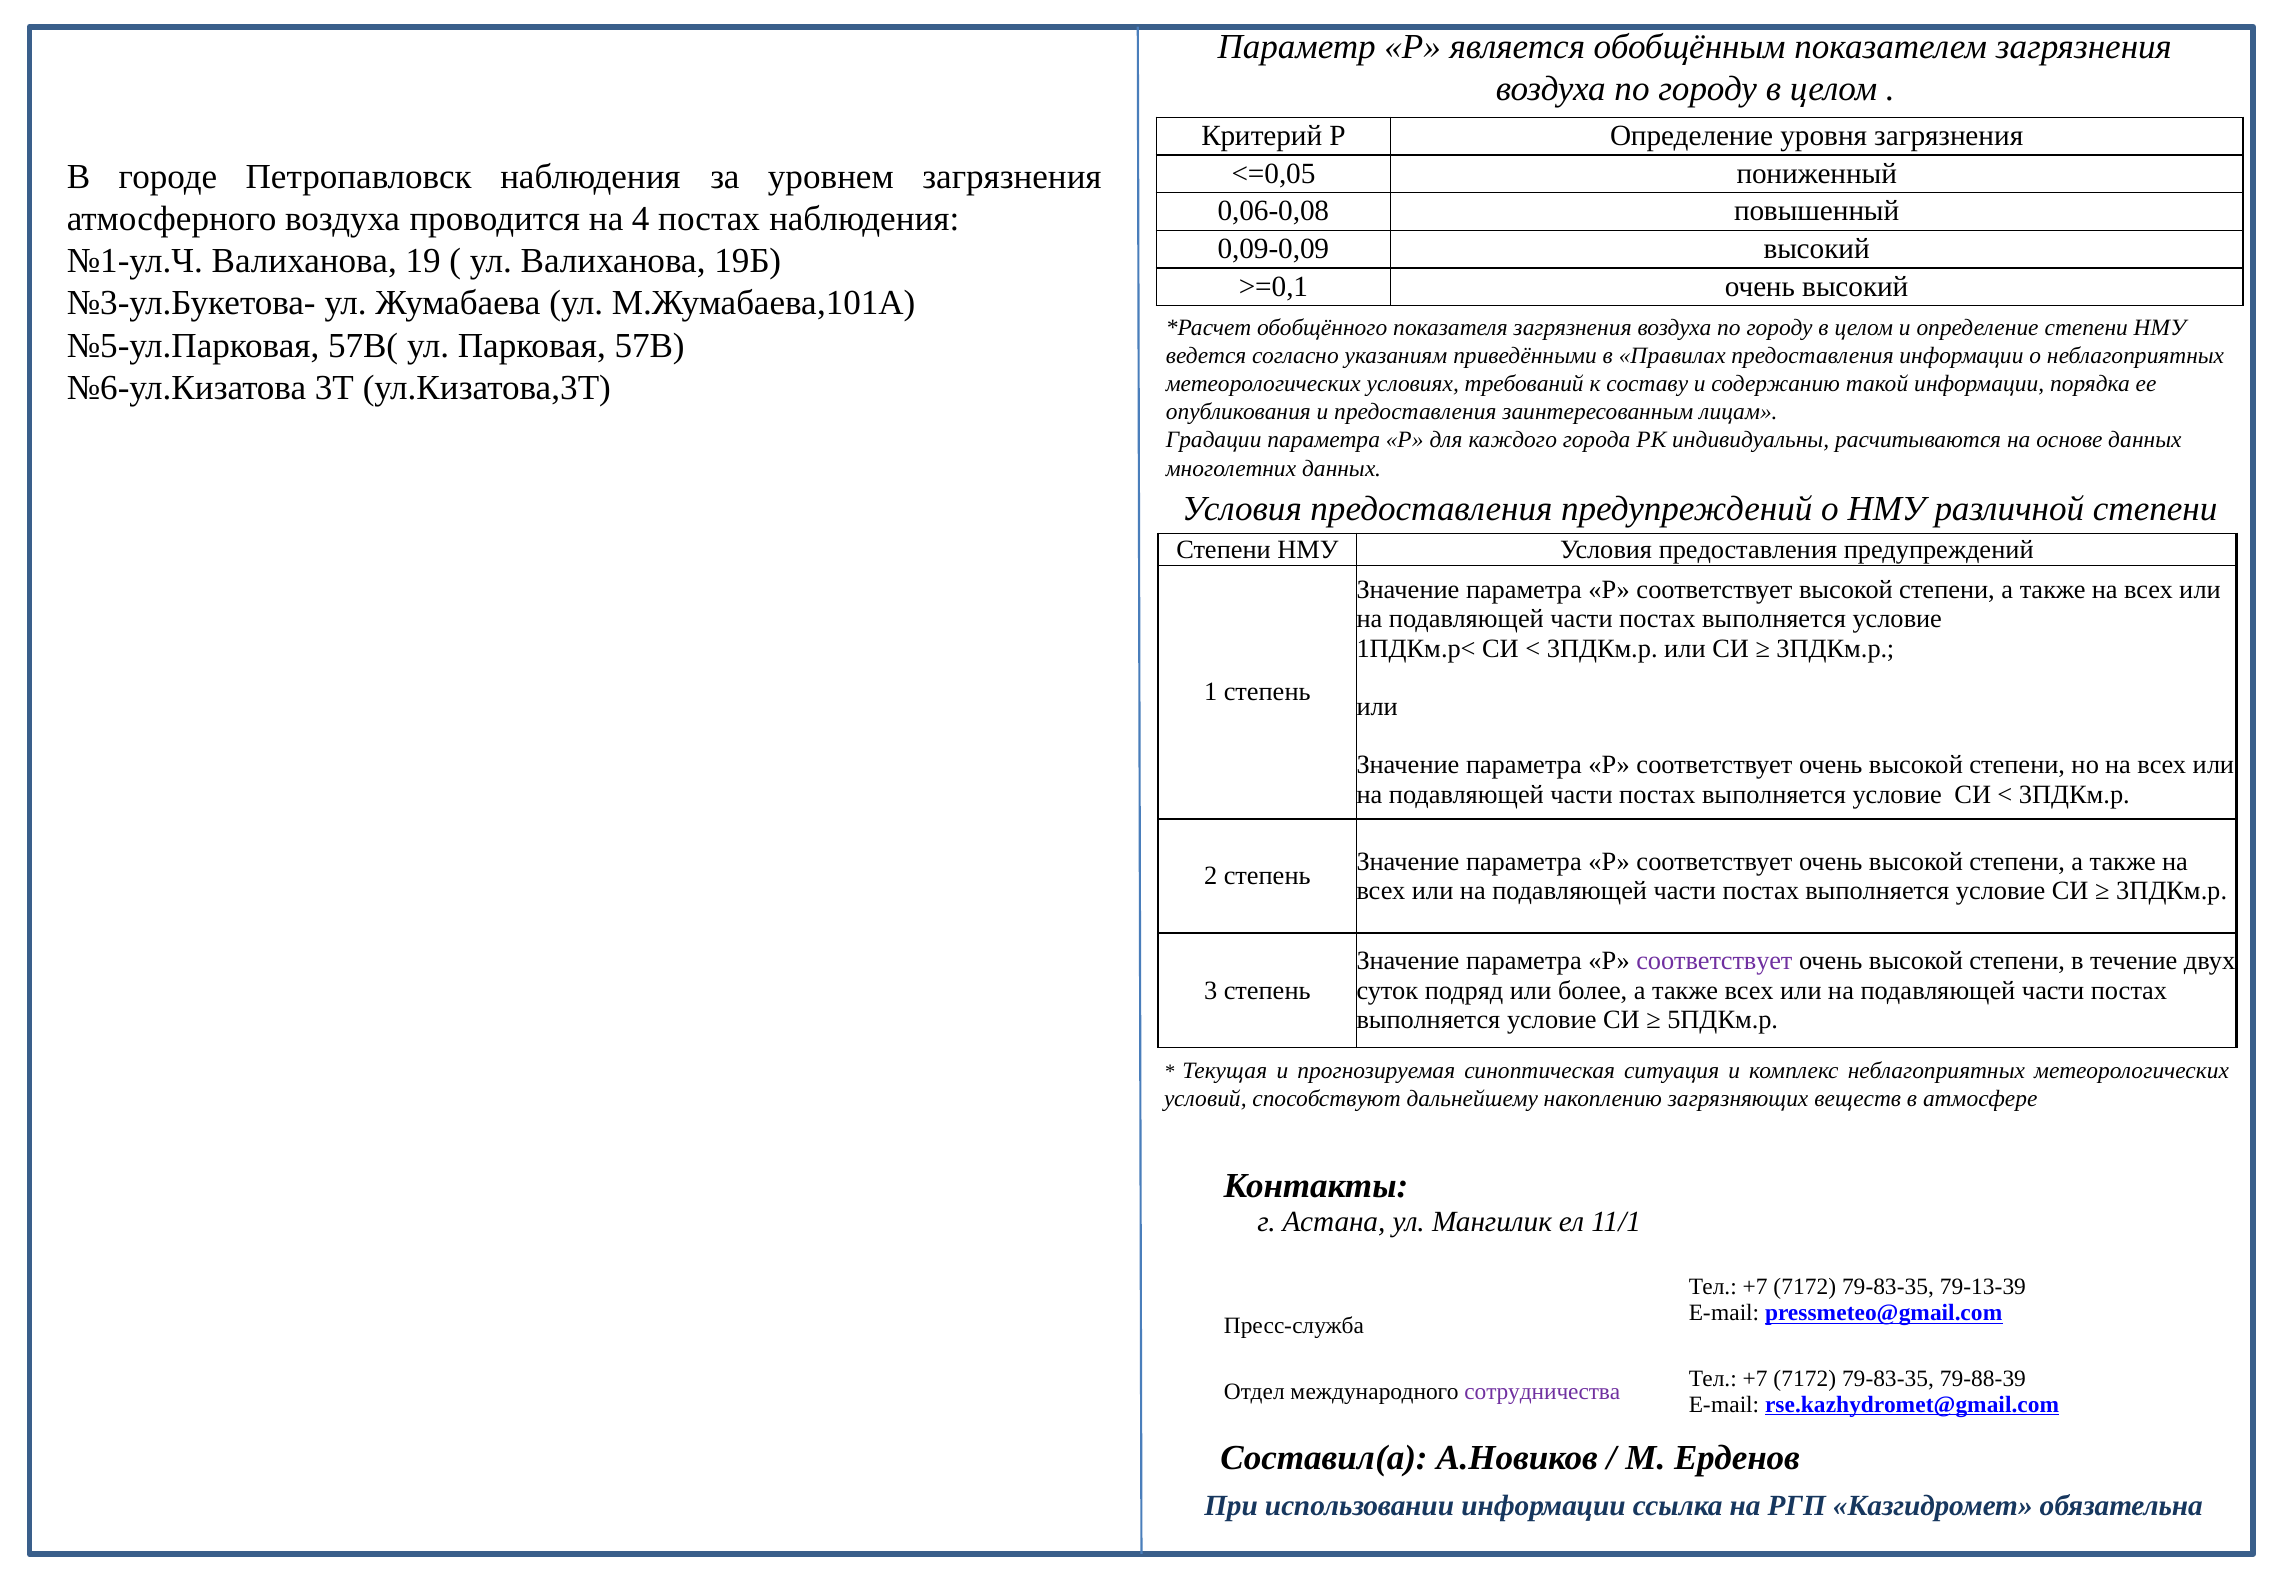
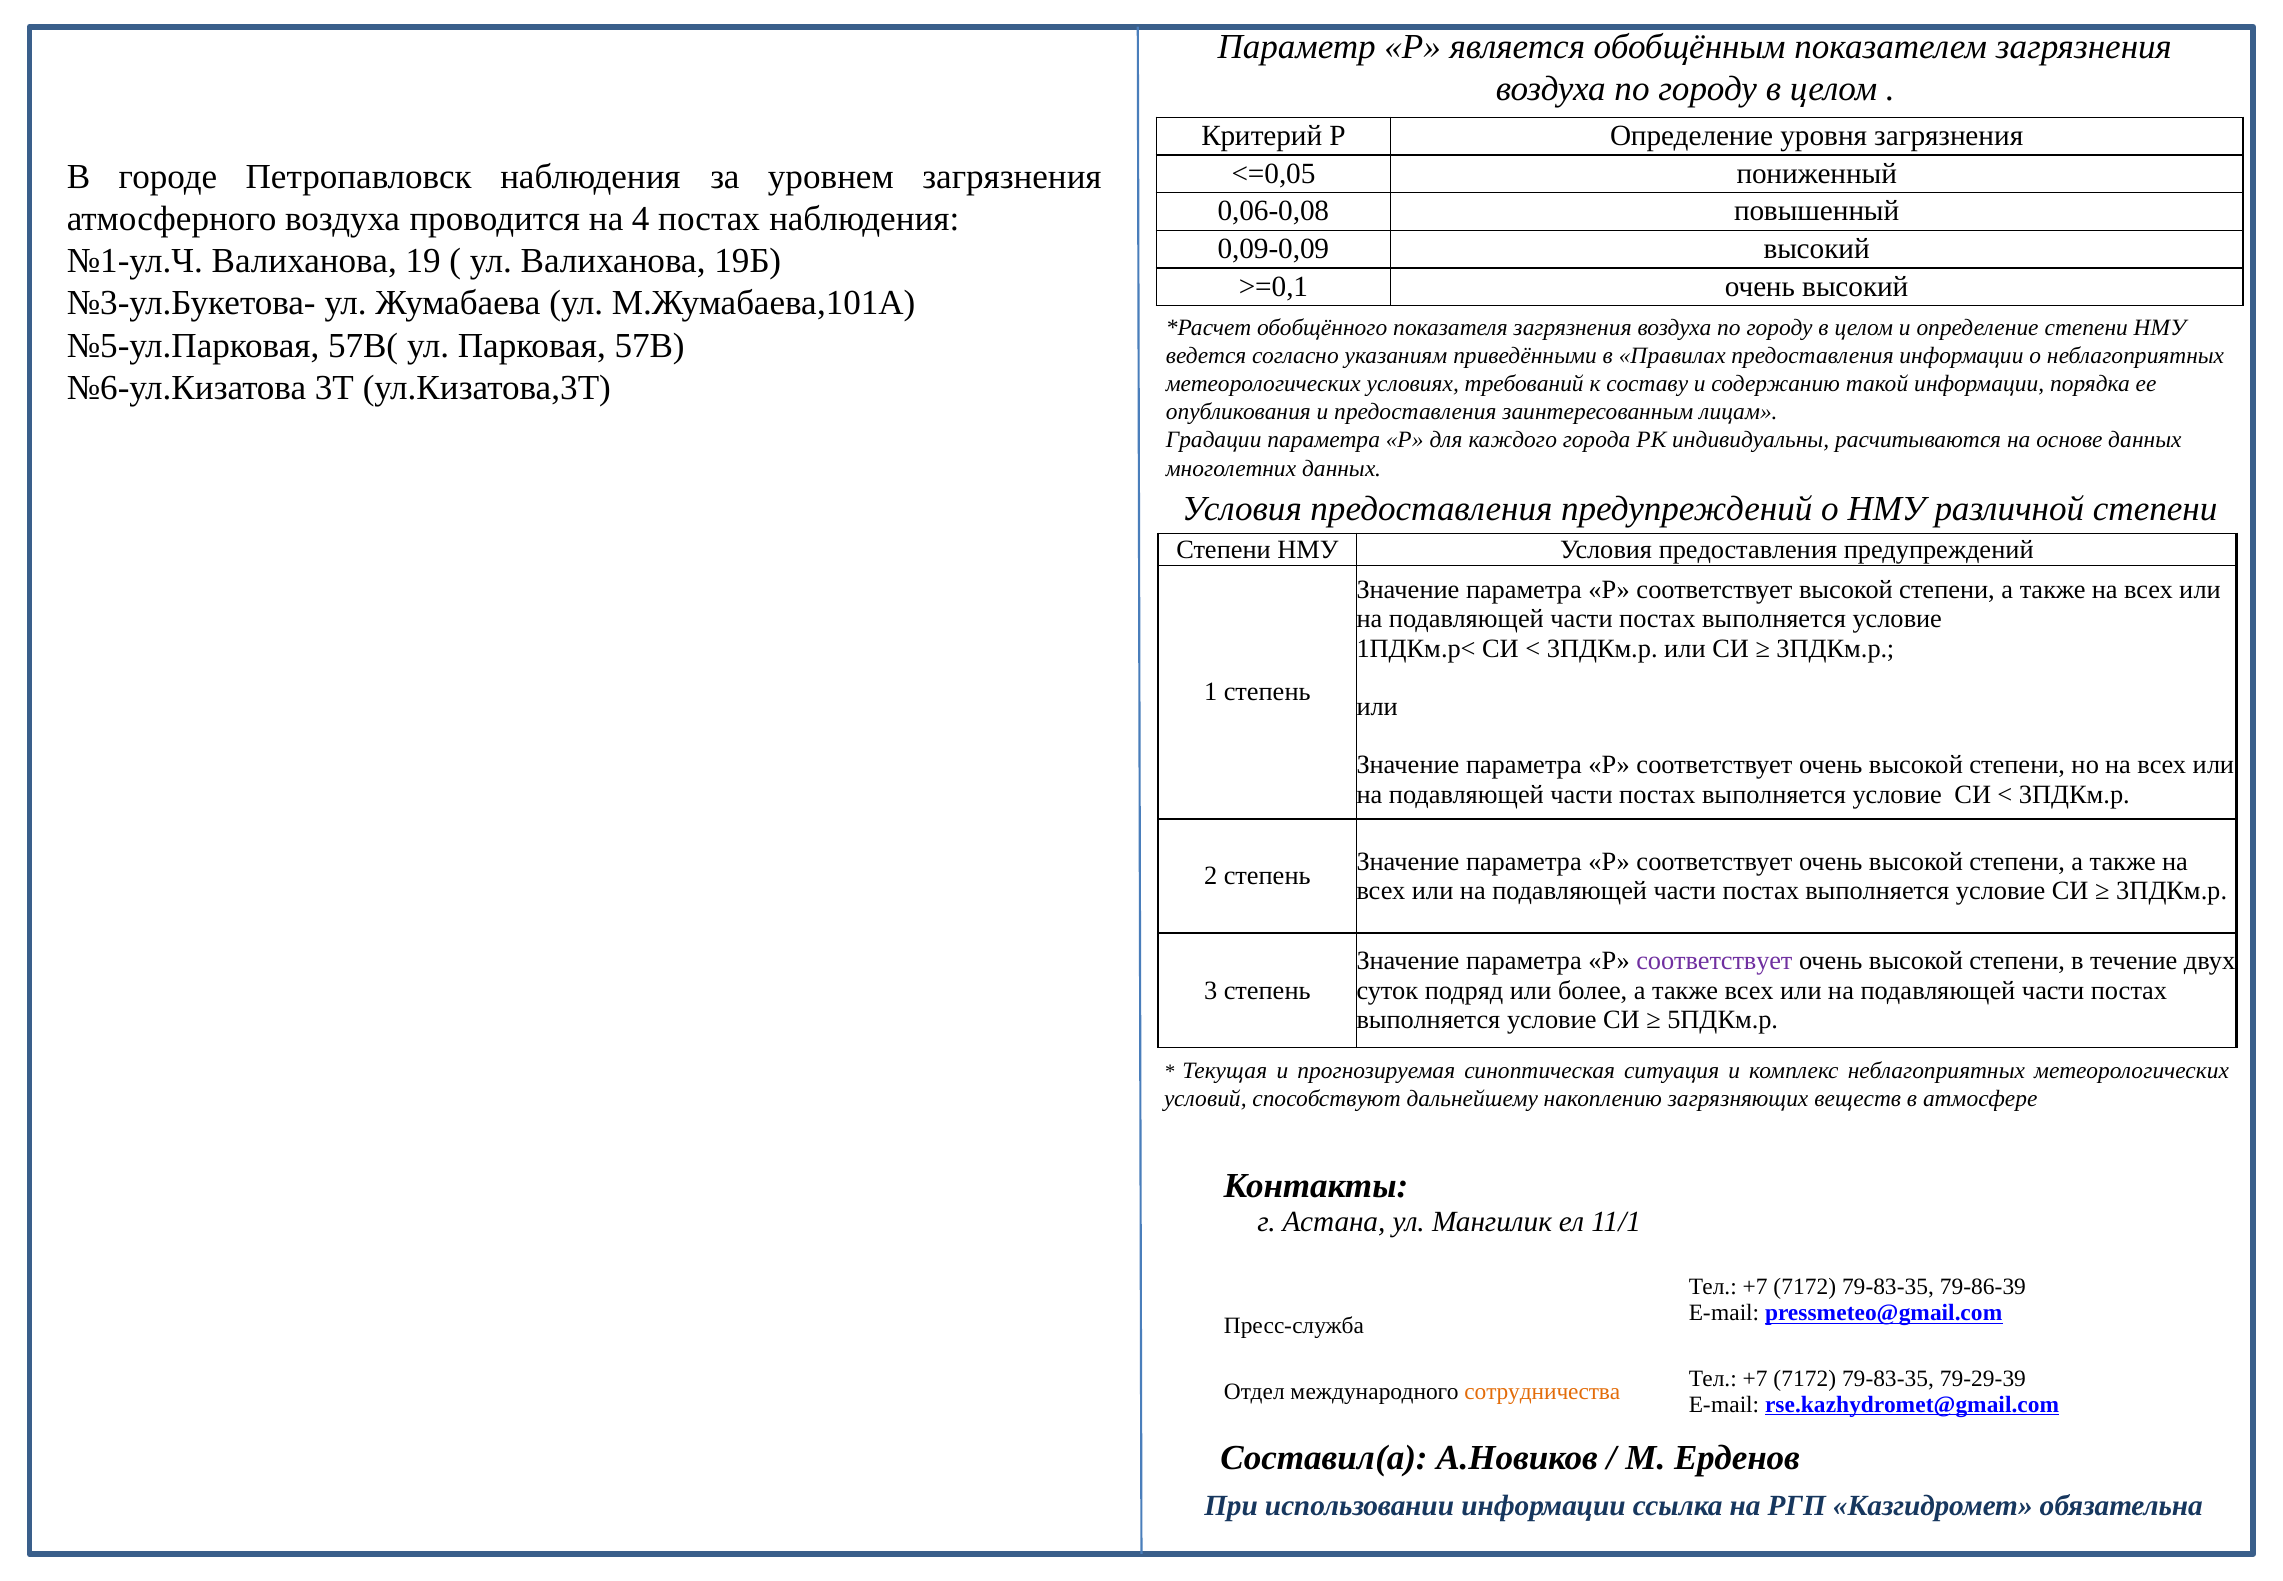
79-13-39: 79-13-39 -> 79-86-39 (1983, 1287)
79-88-39: 79-88-39 -> 79-29-39 (1983, 1378)
сотрудничества colour: purple -> orange (1542, 1391)
